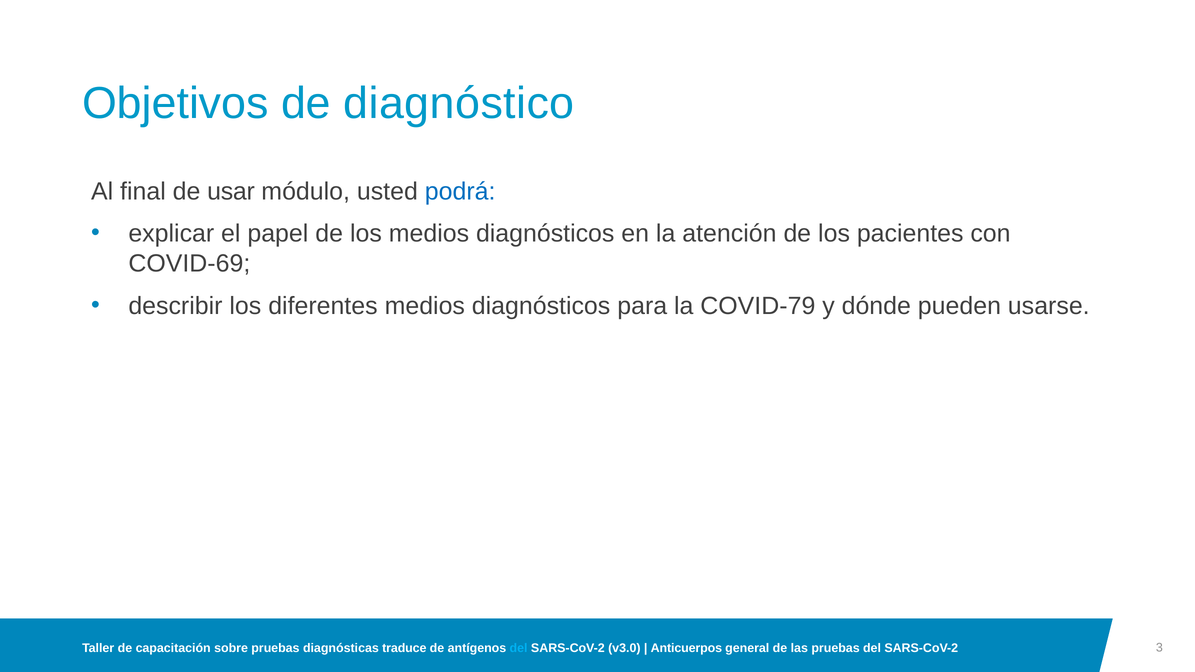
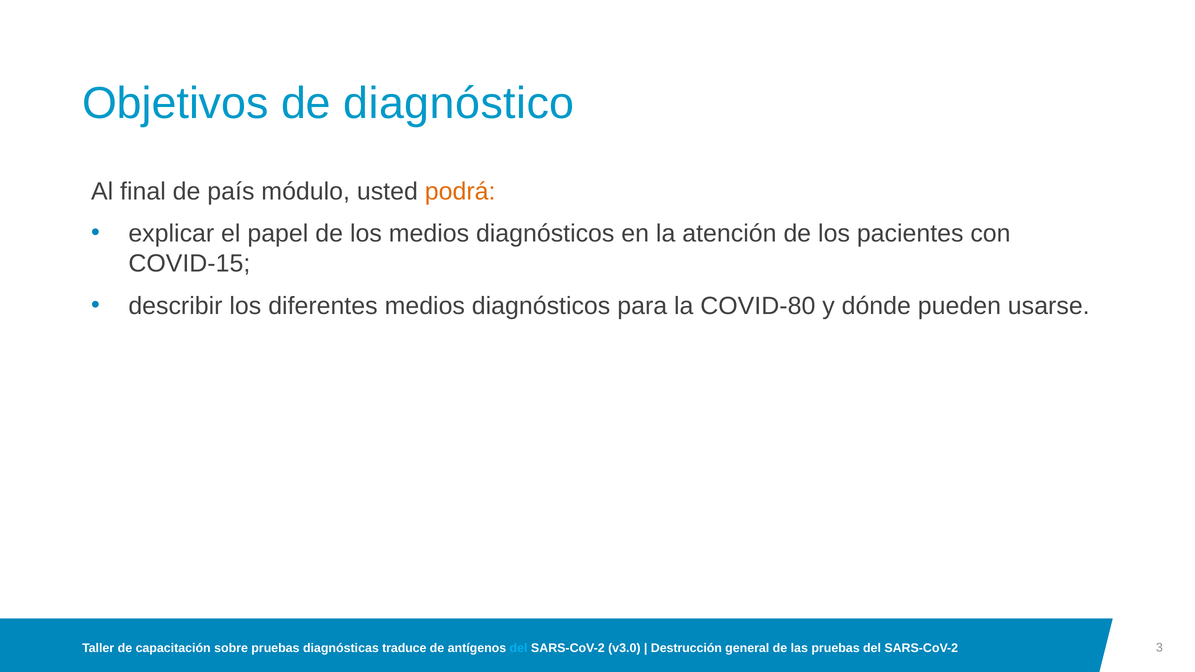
usar: usar -> país (231, 191)
podrá colour: blue -> orange (460, 191)
COVID-69: COVID-69 -> COVID-15 (189, 264)
COVID-79: COVID-79 -> COVID-80 (758, 306)
Anticuerpos: Anticuerpos -> Destrucción (686, 648)
